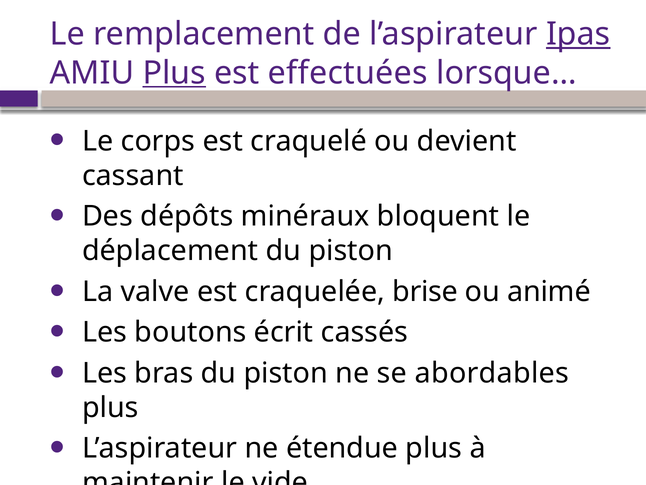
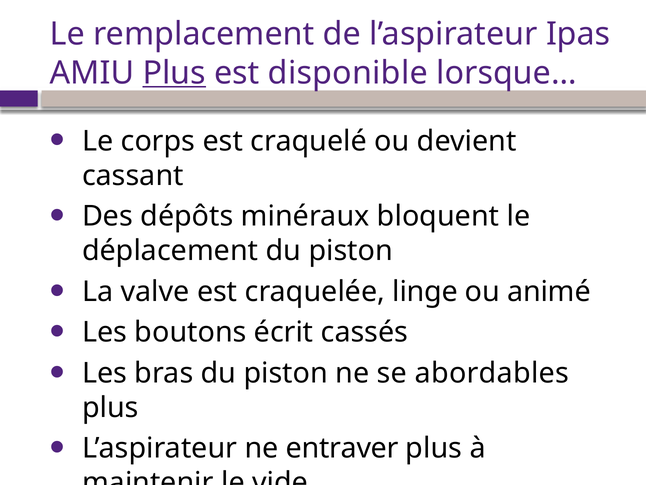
Ipas underline: present -> none (578, 34)
effectuées: effectuées -> disponible (348, 73)
brise: brise -> linge (425, 291)
étendue: étendue -> entraver (342, 448)
